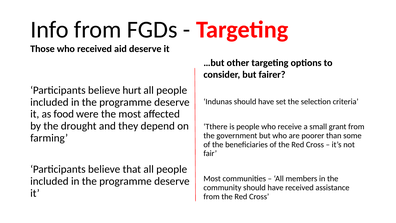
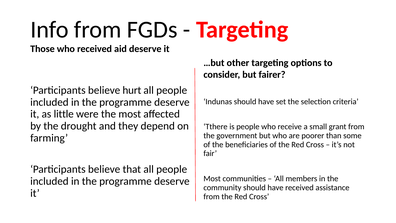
food: food -> little (64, 114)
